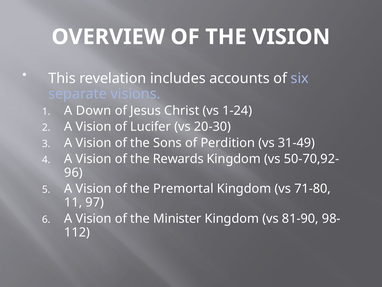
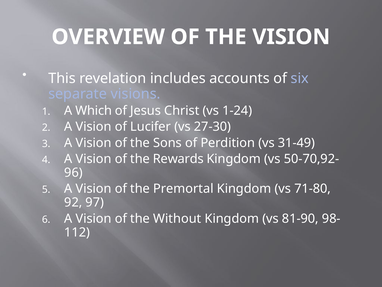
Down: Down -> Which (94, 111)
20-30: 20-30 -> 27-30 (212, 127)
11: 11 -> 92 (73, 202)
Minister: Minister -> Without (177, 218)
